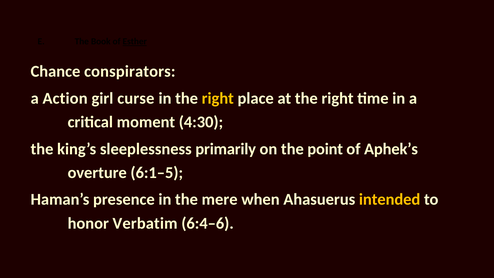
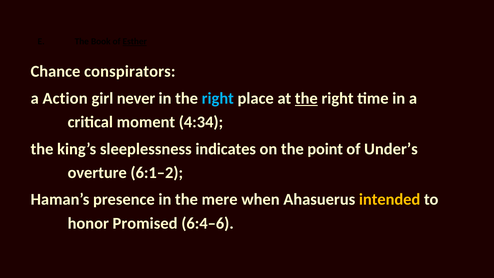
curse: curse -> never (136, 98)
right colour: yellow -> light blue (218, 98)
the underline: none -> present (306, 98)
4:30: 4:30 -> 4:34 (201, 122)
primarily: primarily -> indicates (226, 149)
Aphek’s: Aphek’s -> Under’s (391, 149)
6:1–5: 6:1–5 -> 6:1–2 (157, 173)
Verbatim: Verbatim -> Promised (145, 223)
